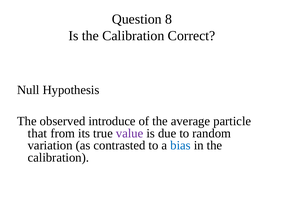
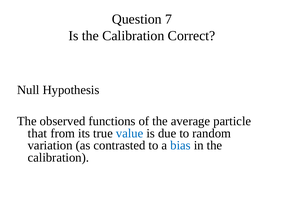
8: 8 -> 7 (169, 19)
introduce: introduce -> functions (112, 121)
value colour: purple -> blue (130, 133)
